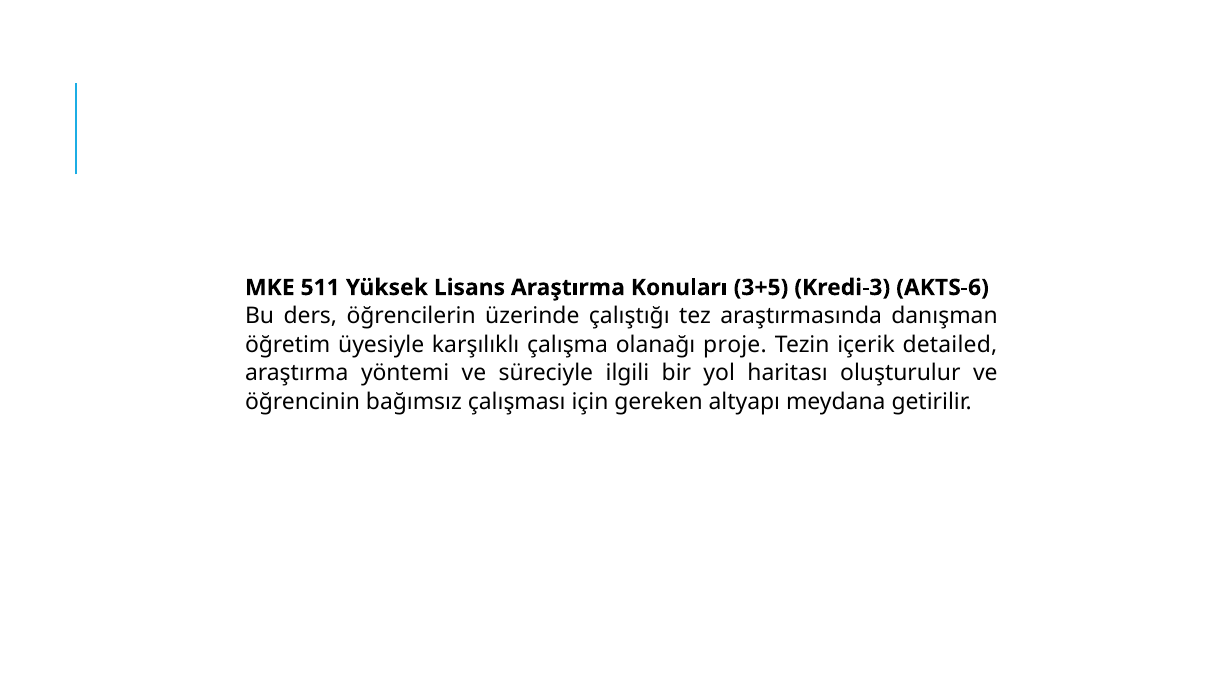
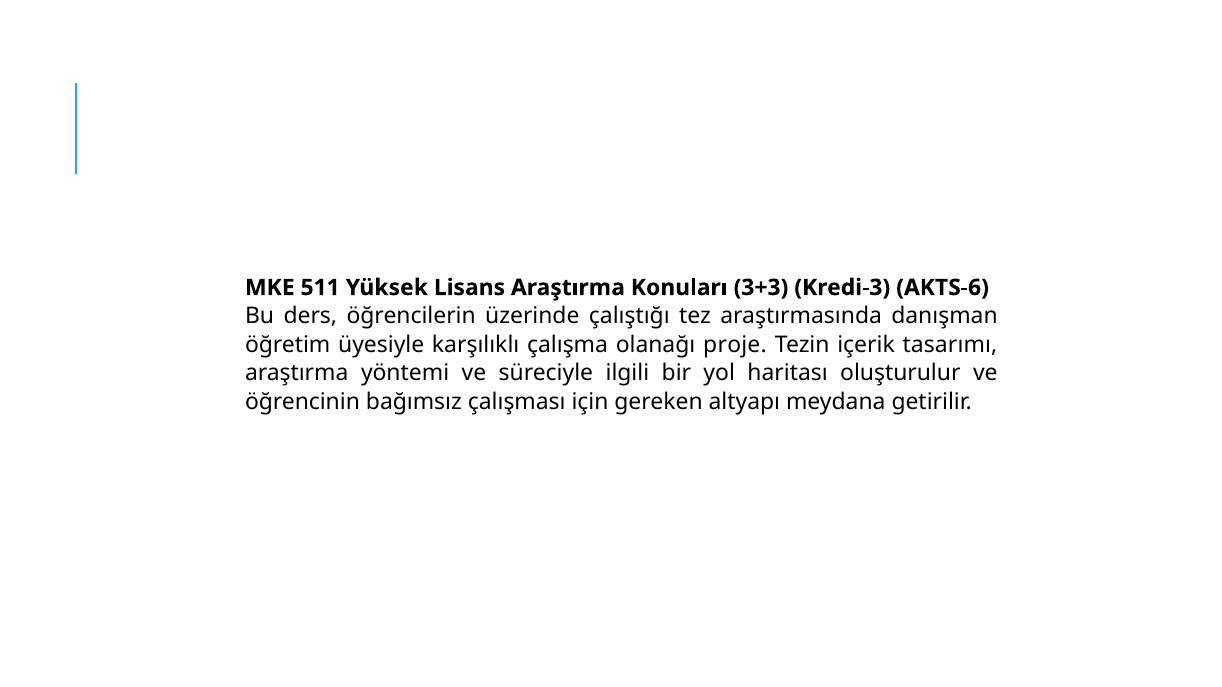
3+5: 3+5 -> 3+3 (761, 288)
detailed: detailed -> tasarımı (950, 345)
